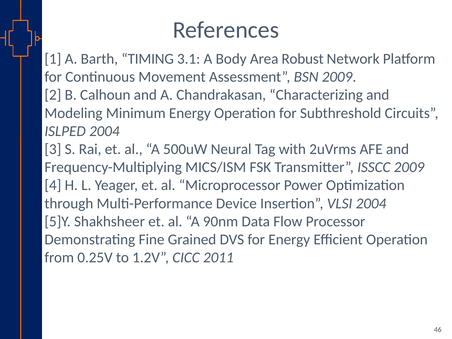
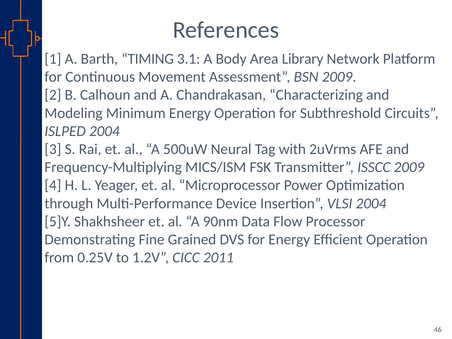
Robust: Robust -> Library (303, 59)
